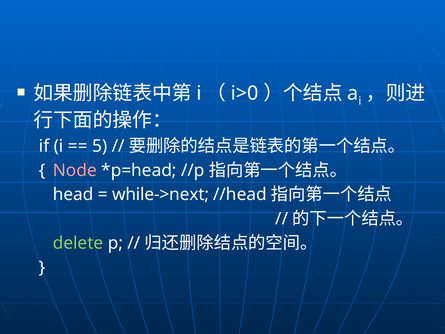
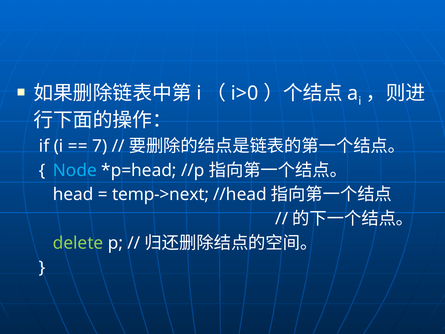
5: 5 -> 7 (100, 146)
Node colour: pink -> light blue (75, 170)
while->next: while->next -> temp->next (161, 194)
